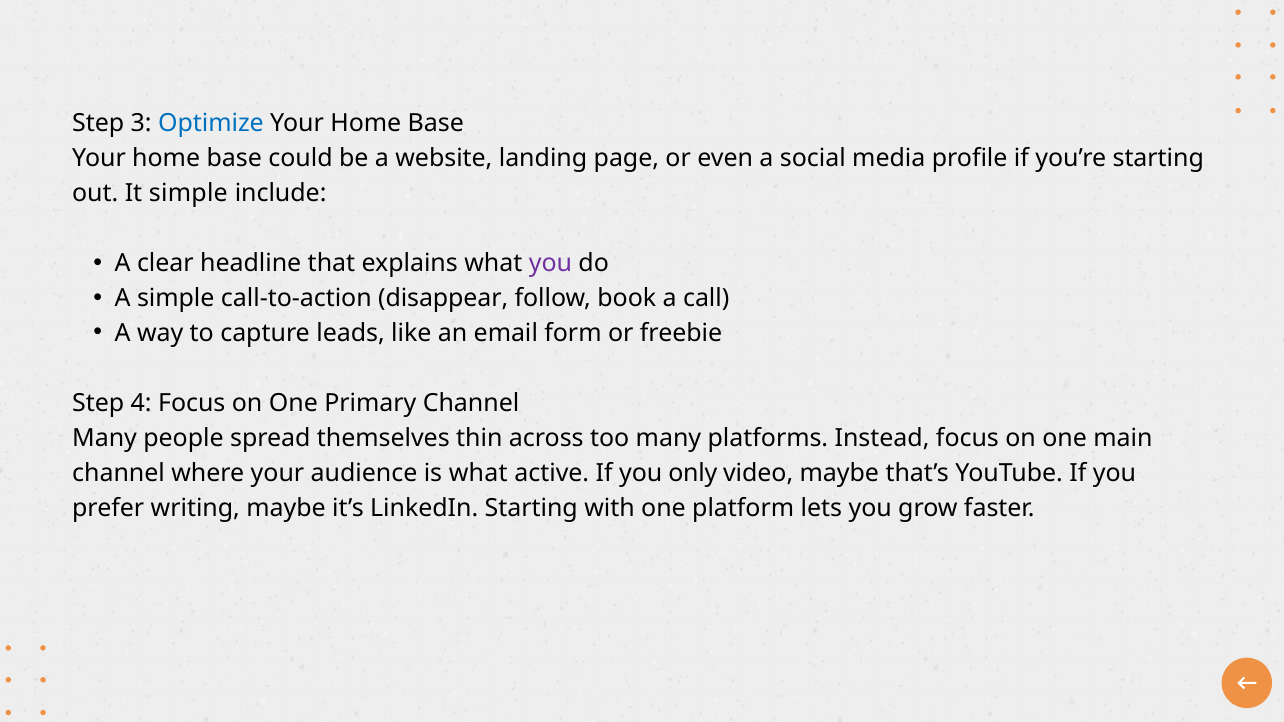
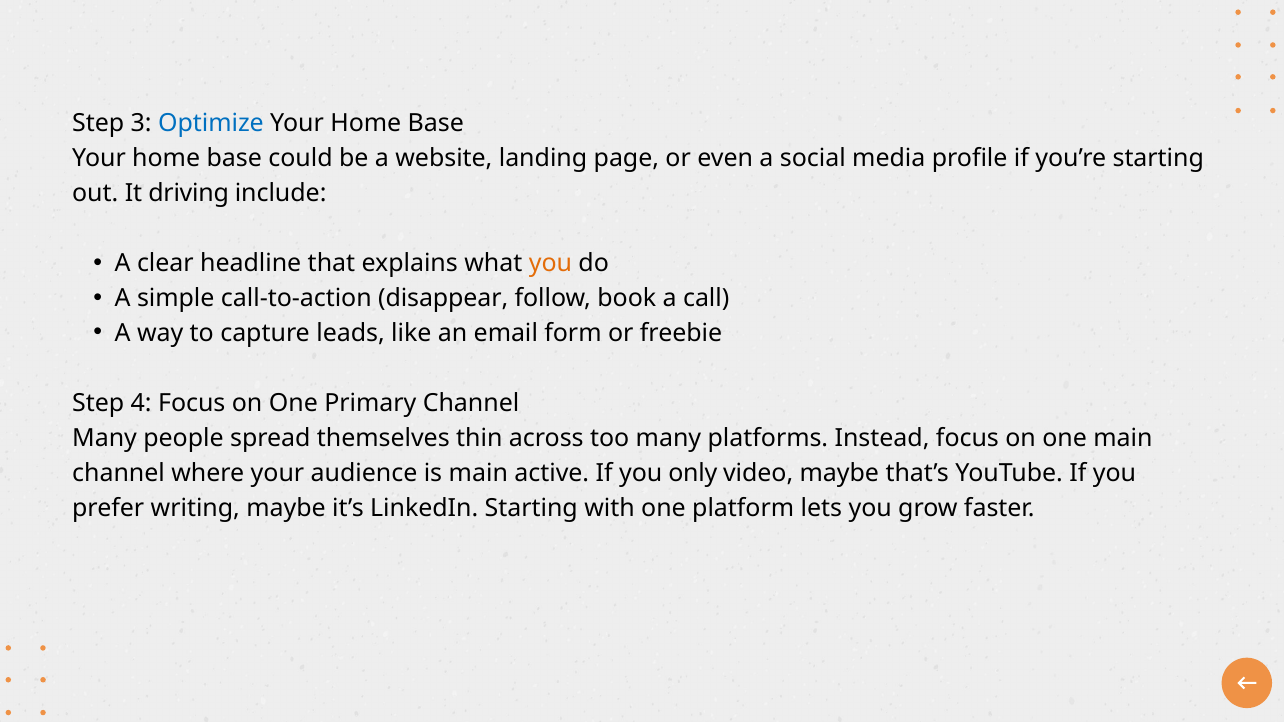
It simple: simple -> driving (189, 193)
you colour: purple -> orange (550, 263)
is what: what -> main (478, 473)
